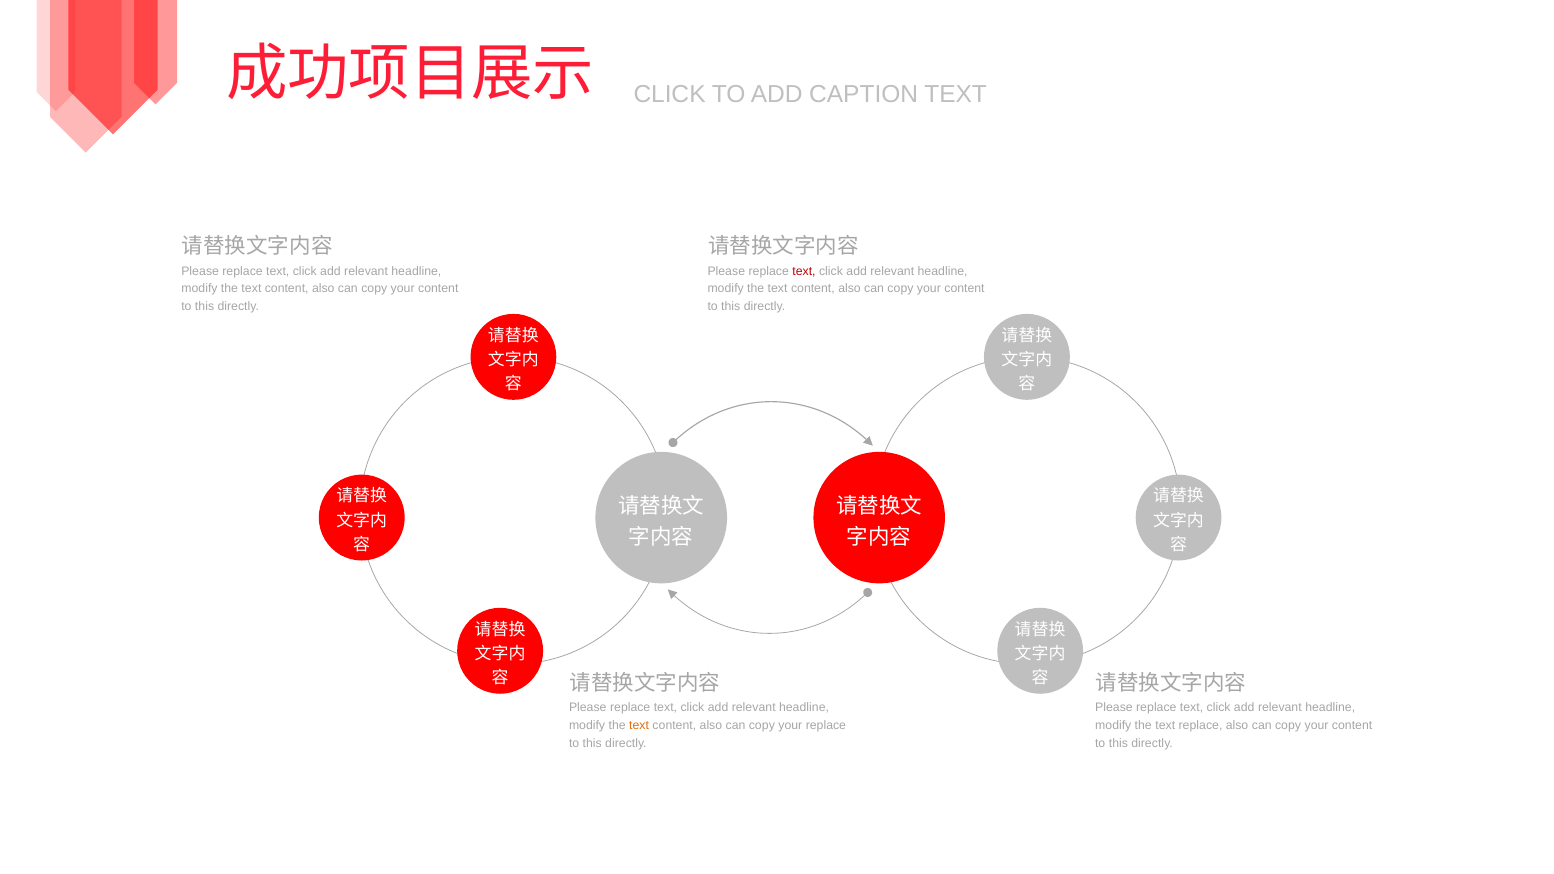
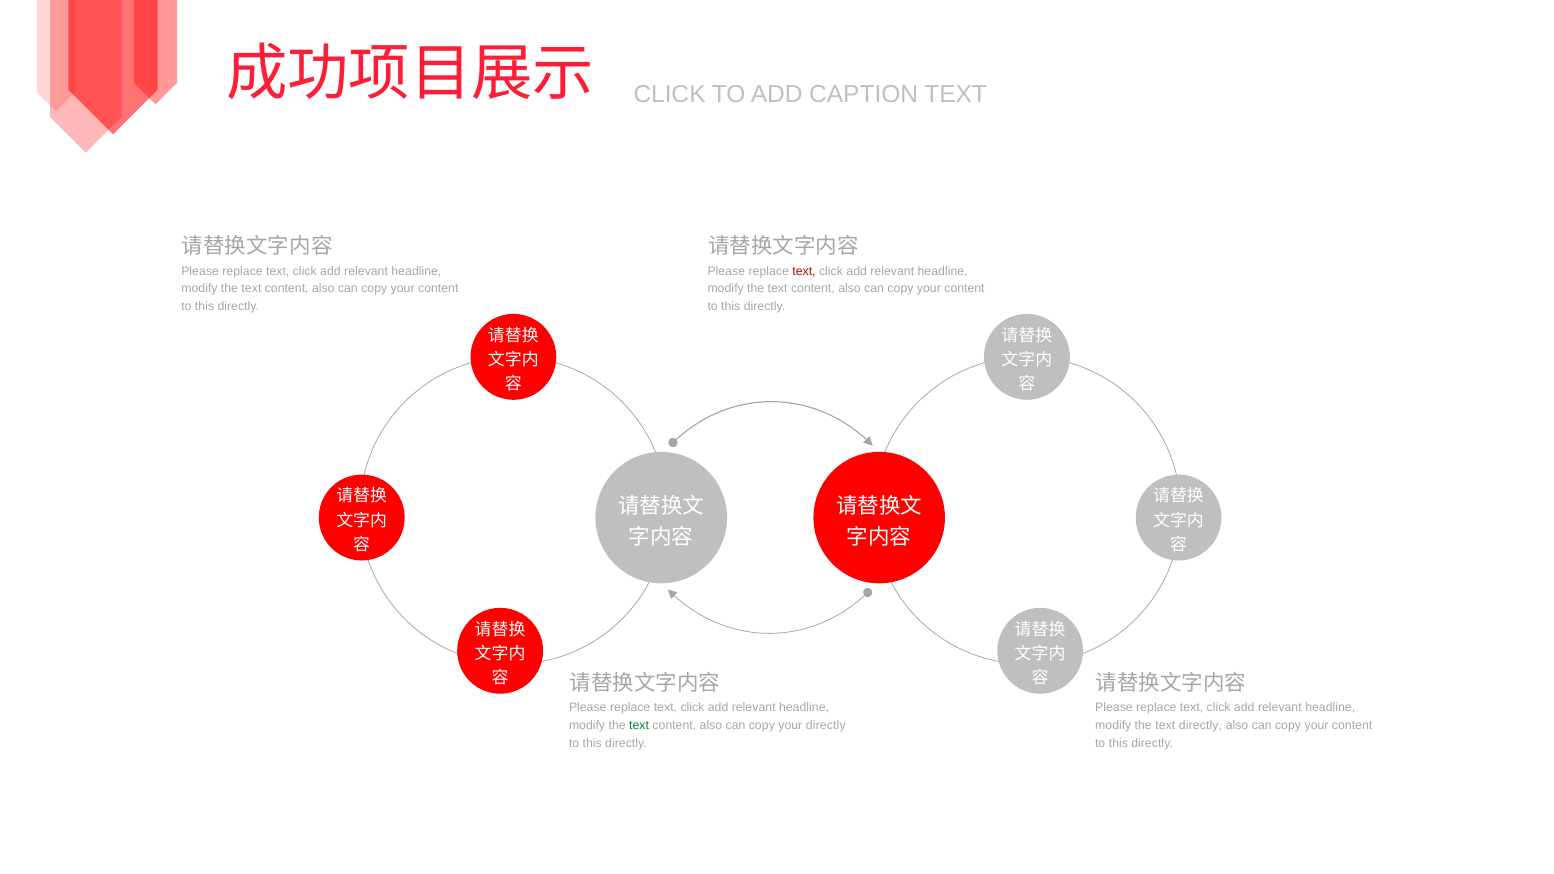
text colour: orange -> green (639, 726)
your replace: replace -> directly (826, 726)
text replace: replace -> directly (1200, 726)
